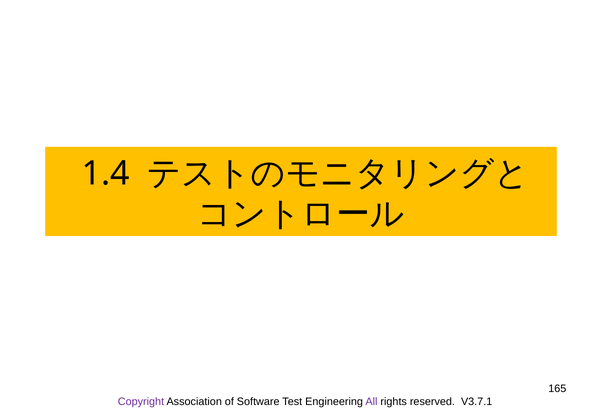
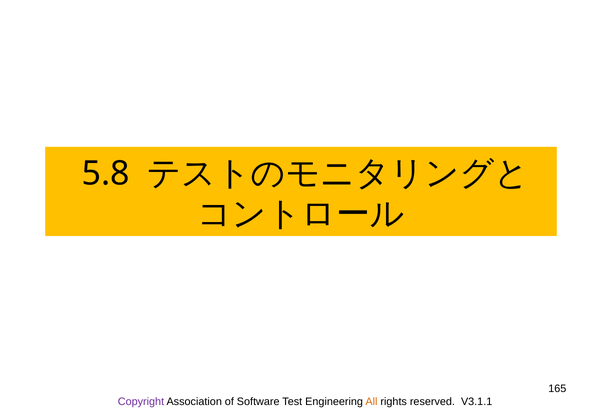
1.4: 1.4 -> 5.8 (106, 174)
All colour: purple -> orange (371, 402)
V3.7.1: V3.7.1 -> V3.1.1 (477, 402)
